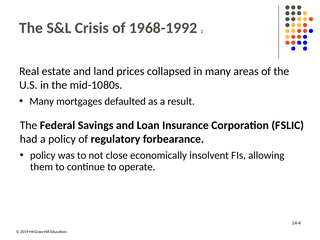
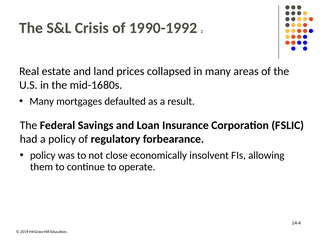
68-19: 68-19 -> 90-19 (163, 28)
mid-10: mid-10 -> mid-16 (86, 85)
